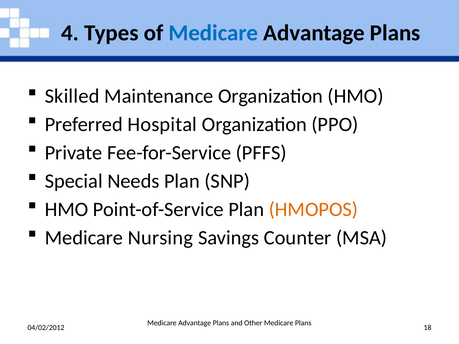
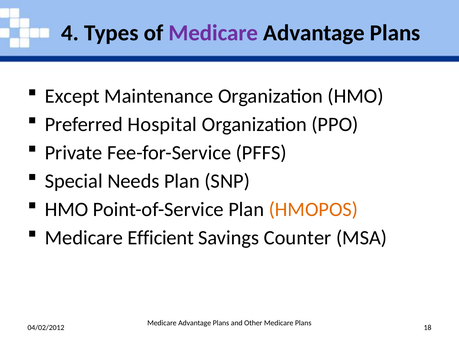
Medicare colour: blue -> purple (213, 33)
Skilled: Skilled -> Except (72, 96)
Nursing: Nursing -> Efficient (161, 238)
